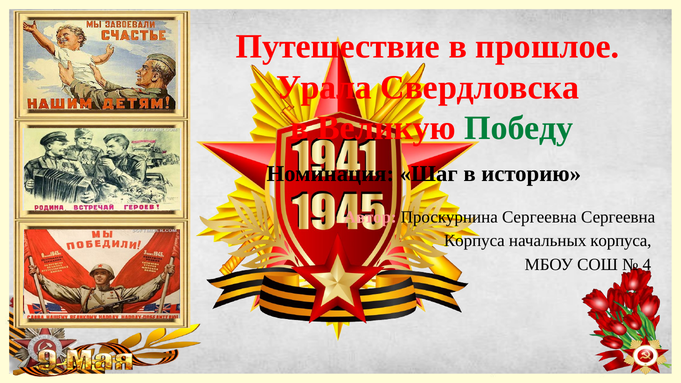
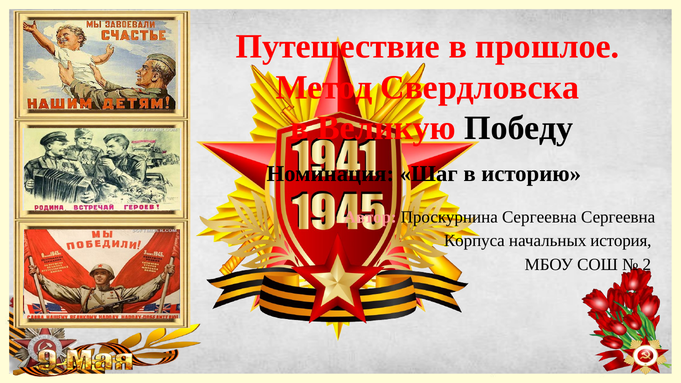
Урала: Урала -> Метод (324, 87)
Победу colour: green -> black (519, 128)
начальных корпуса: корпуса -> история (621, 241)
4: 4 -> 2 (647, 265)
